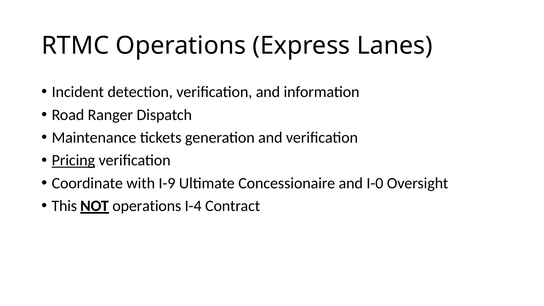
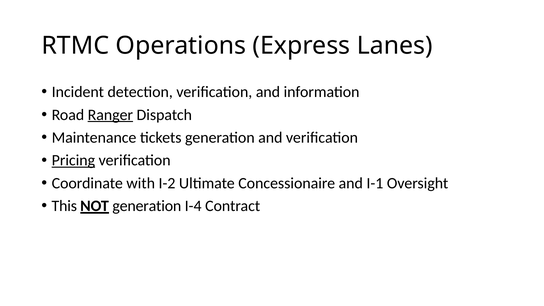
Ranger underline: none -> present (110, 115)
I-9: I-9 -> I-2 (167, 183)
I-0: I-0 -> I-1 (375, 183)
NOT operations: operations -> generation (147, 206)
